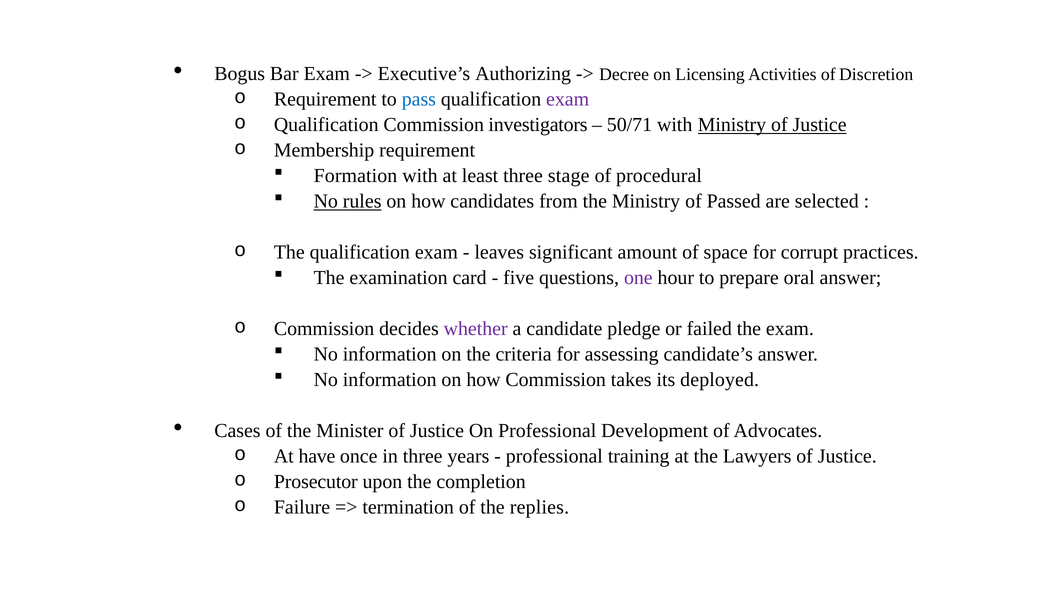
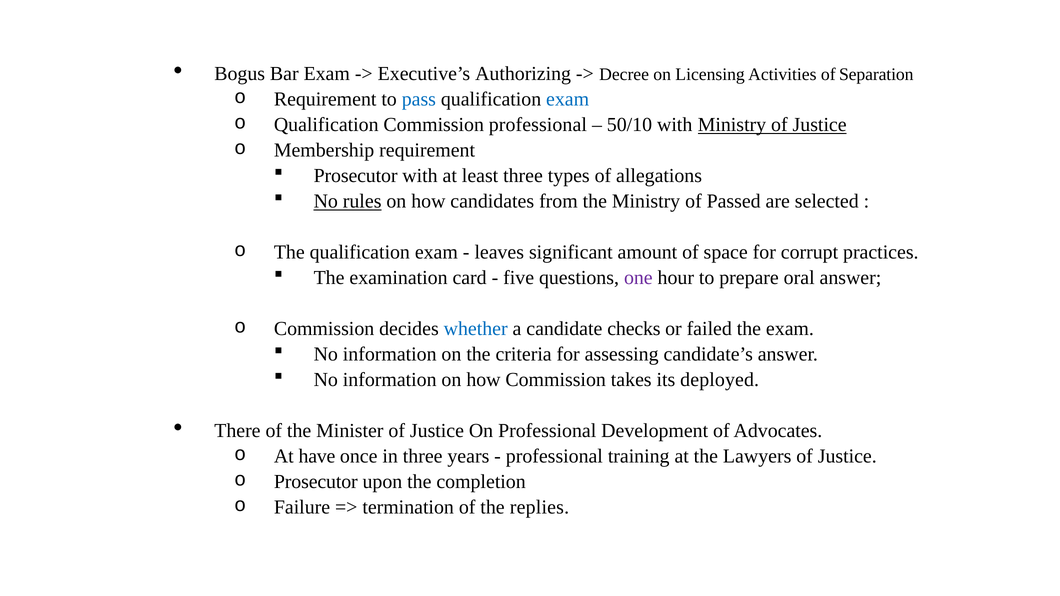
Discretion: Discretion -> Separation (876, 74)
exam colour: purple -> blue (568, 99)
Commission investigators: investigators -> professional (538, 125)
50/71: 50/71 -> 50/10 (629, 125)
Formation: Formation -> Prosecutor (356, 176)
stage: stage -> types (569, 176)
procedural: procedural -> allegations (659, 176)
whether colour: purple -> blue (476, 329)
pledge: pledge -> checks (634, 329)
Cases: Cases -> There (237, 431)
